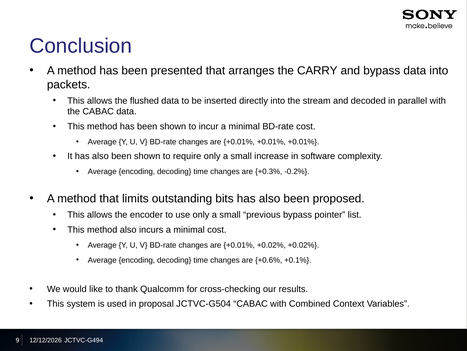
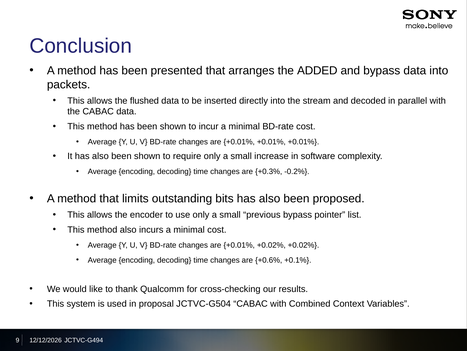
CARRY: CARRY -> ADDED (317, 70)
